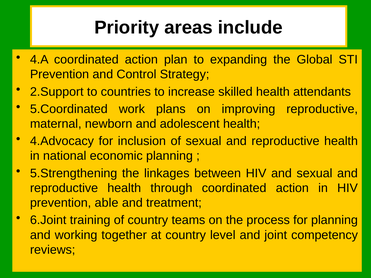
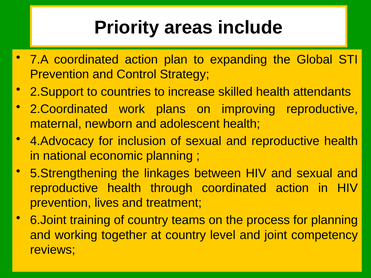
4.A: 4.A -> 7.A (39, 60)
5.Coordinated: 5.Coordinated -> 2.Coordinated (69, 109)
able: able -> lives (107, 203)
